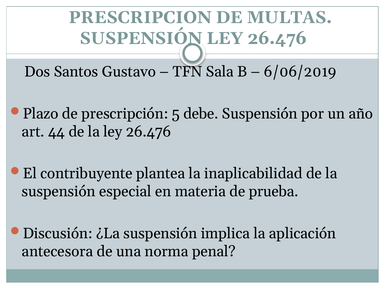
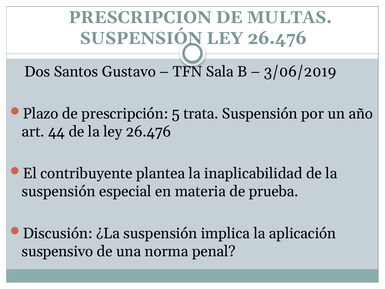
6/06/2019: 6/06/2019 -> 3/06/2019 (300, 72)
debe: debe -> trata (201, 114)
antecesora: antecesora -> suspensivo (57, 251)
